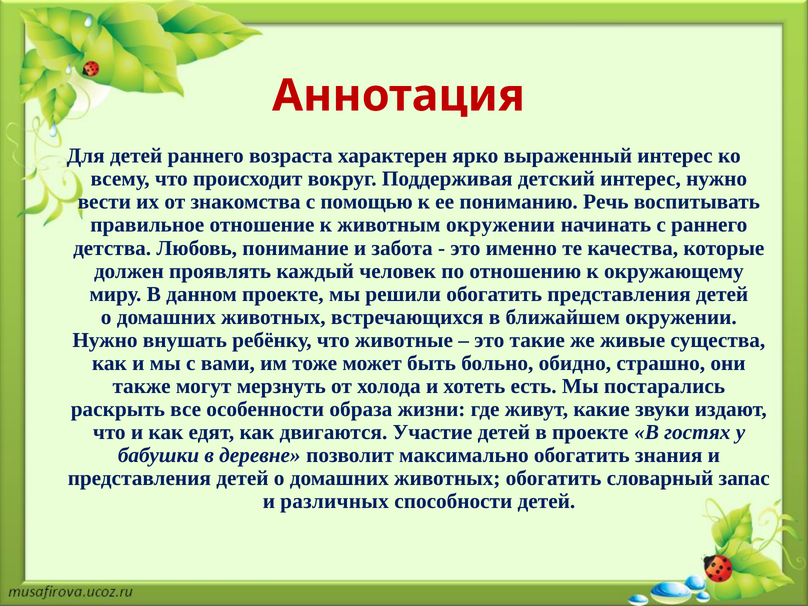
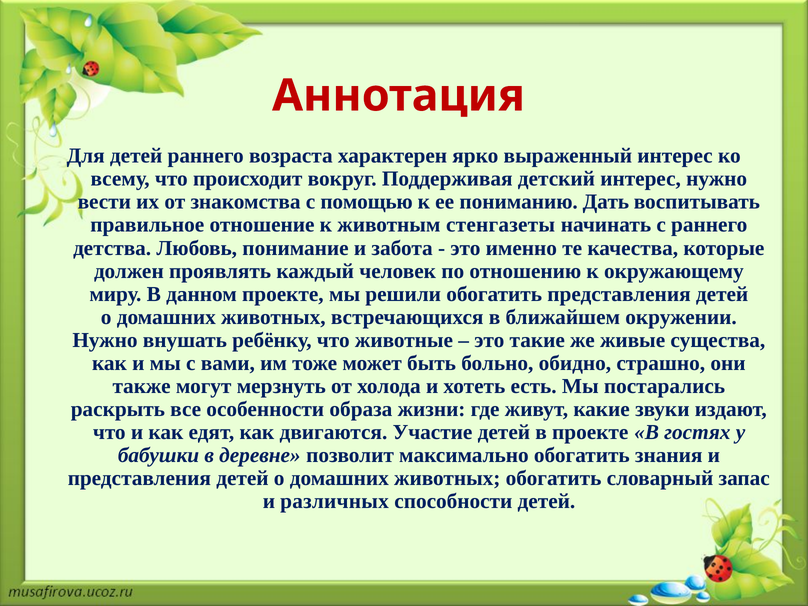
Речь: Речь -> Дать (606, 202)
животным окружении: окружении -> стенгазеты (501, 225)
